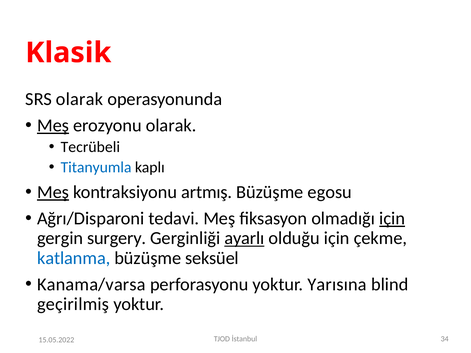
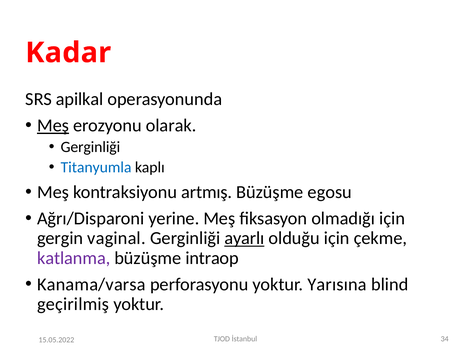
Klasik: Klasik -> Kadar (68, 53)
SRS olarak: olarak -> apilkal (80, 99)
Tecrübeli: Tecrübeli -> Gerginliği (90, 147)
Meş underline: present -> none (53, 192)
tedavi: tedavi -> yerine (174, 219)
için underline: present -> none (392, 219)
surgery: surgery -> vaginal (116, 238)
katlanma colour: blue -> purple (74, 258)
seksüel: seksüel -> intraop (212, 258)
